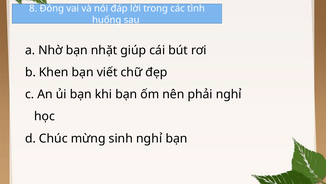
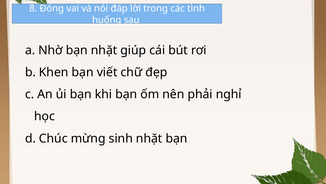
sinh nghỉ: nghỉ -> nhặt (149, 138)
